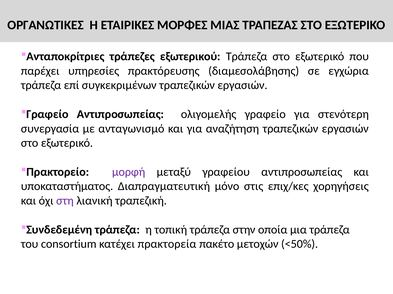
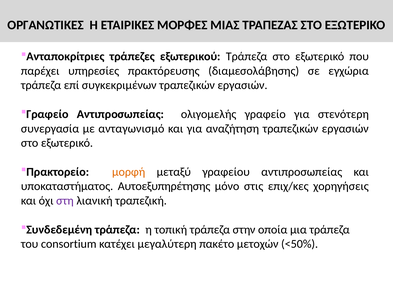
μορφή colour: purple -> orange (129, 172)
Διαπραγματευτική: Διαπραγματευτική -> Αυτοεξυπηρέτησης (164, 187)
πρακτορεία: πρακτορεία -> μεγαλύτερη (167, 245)
